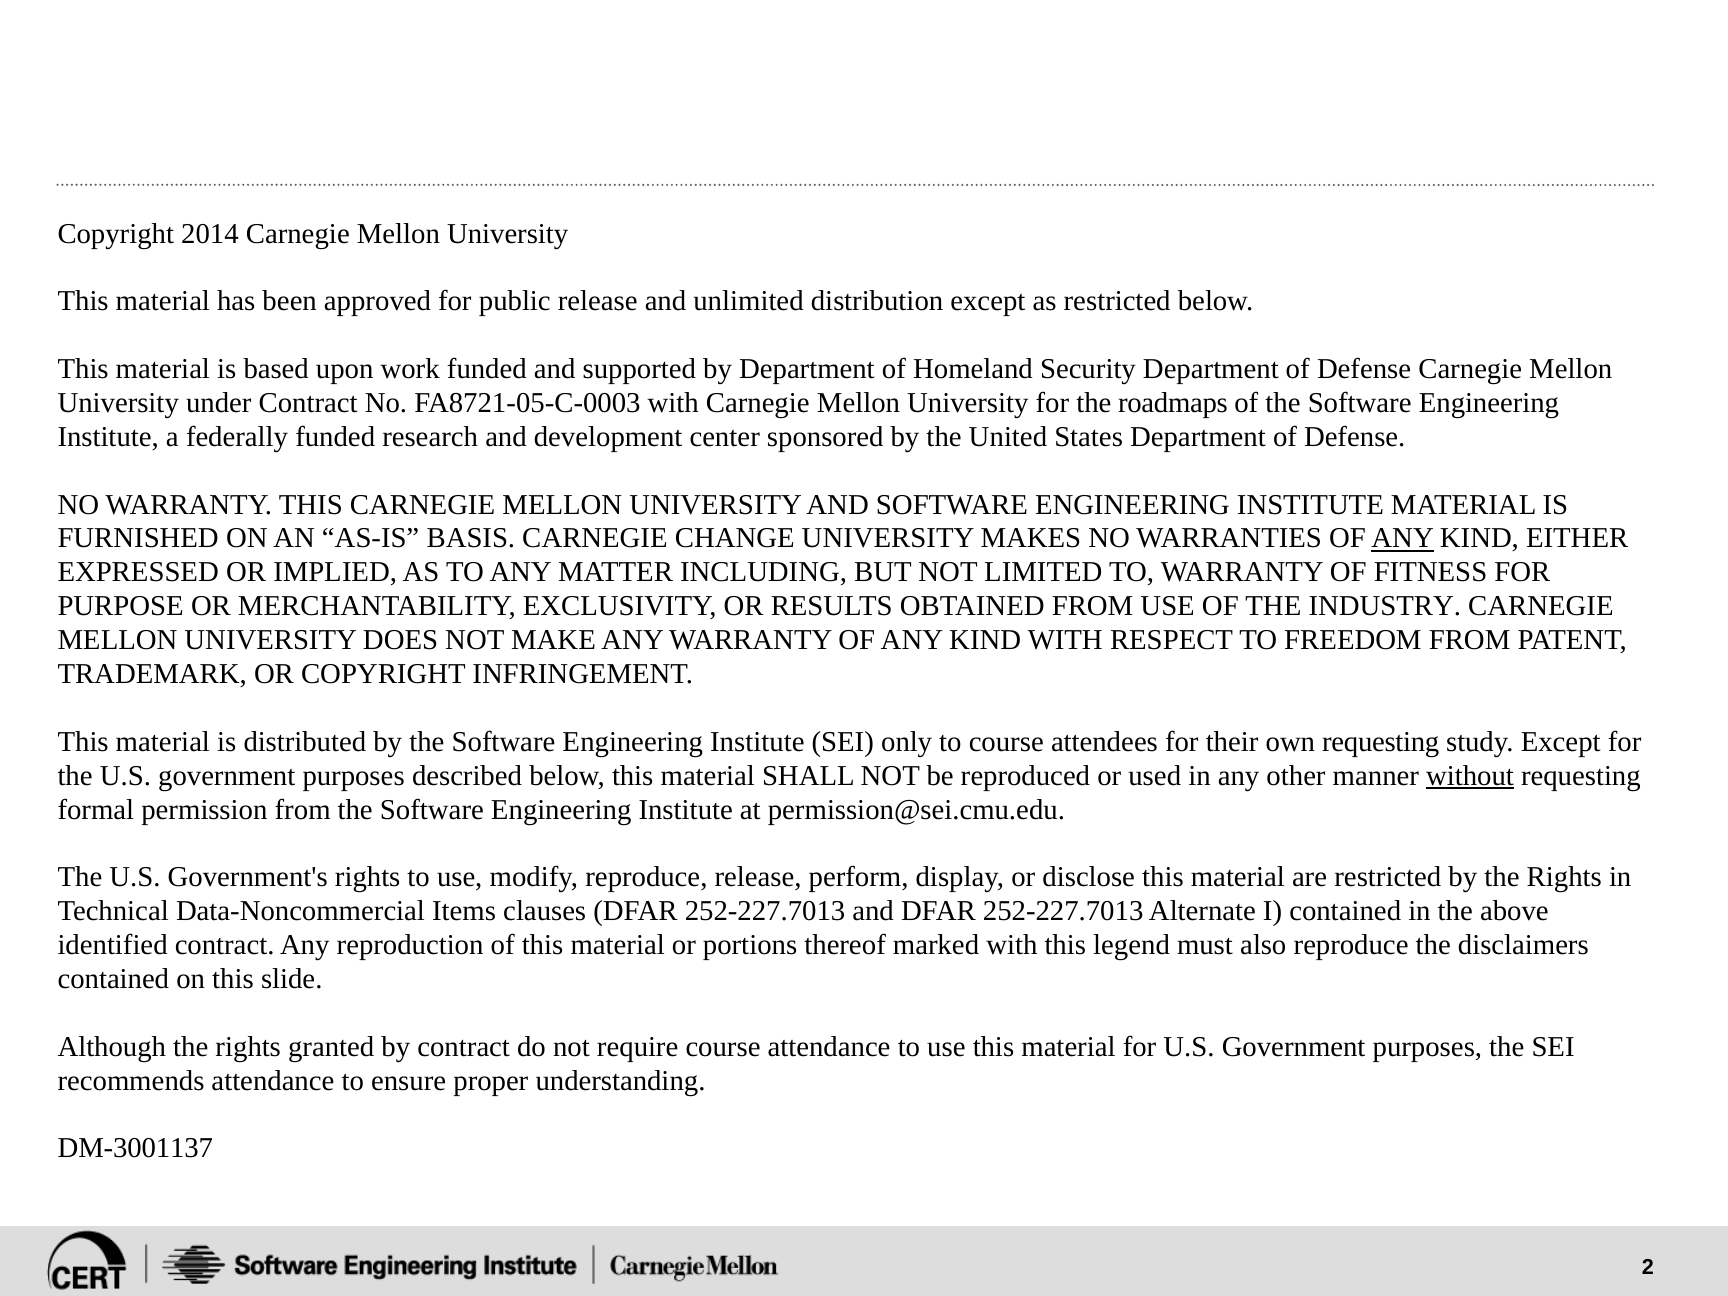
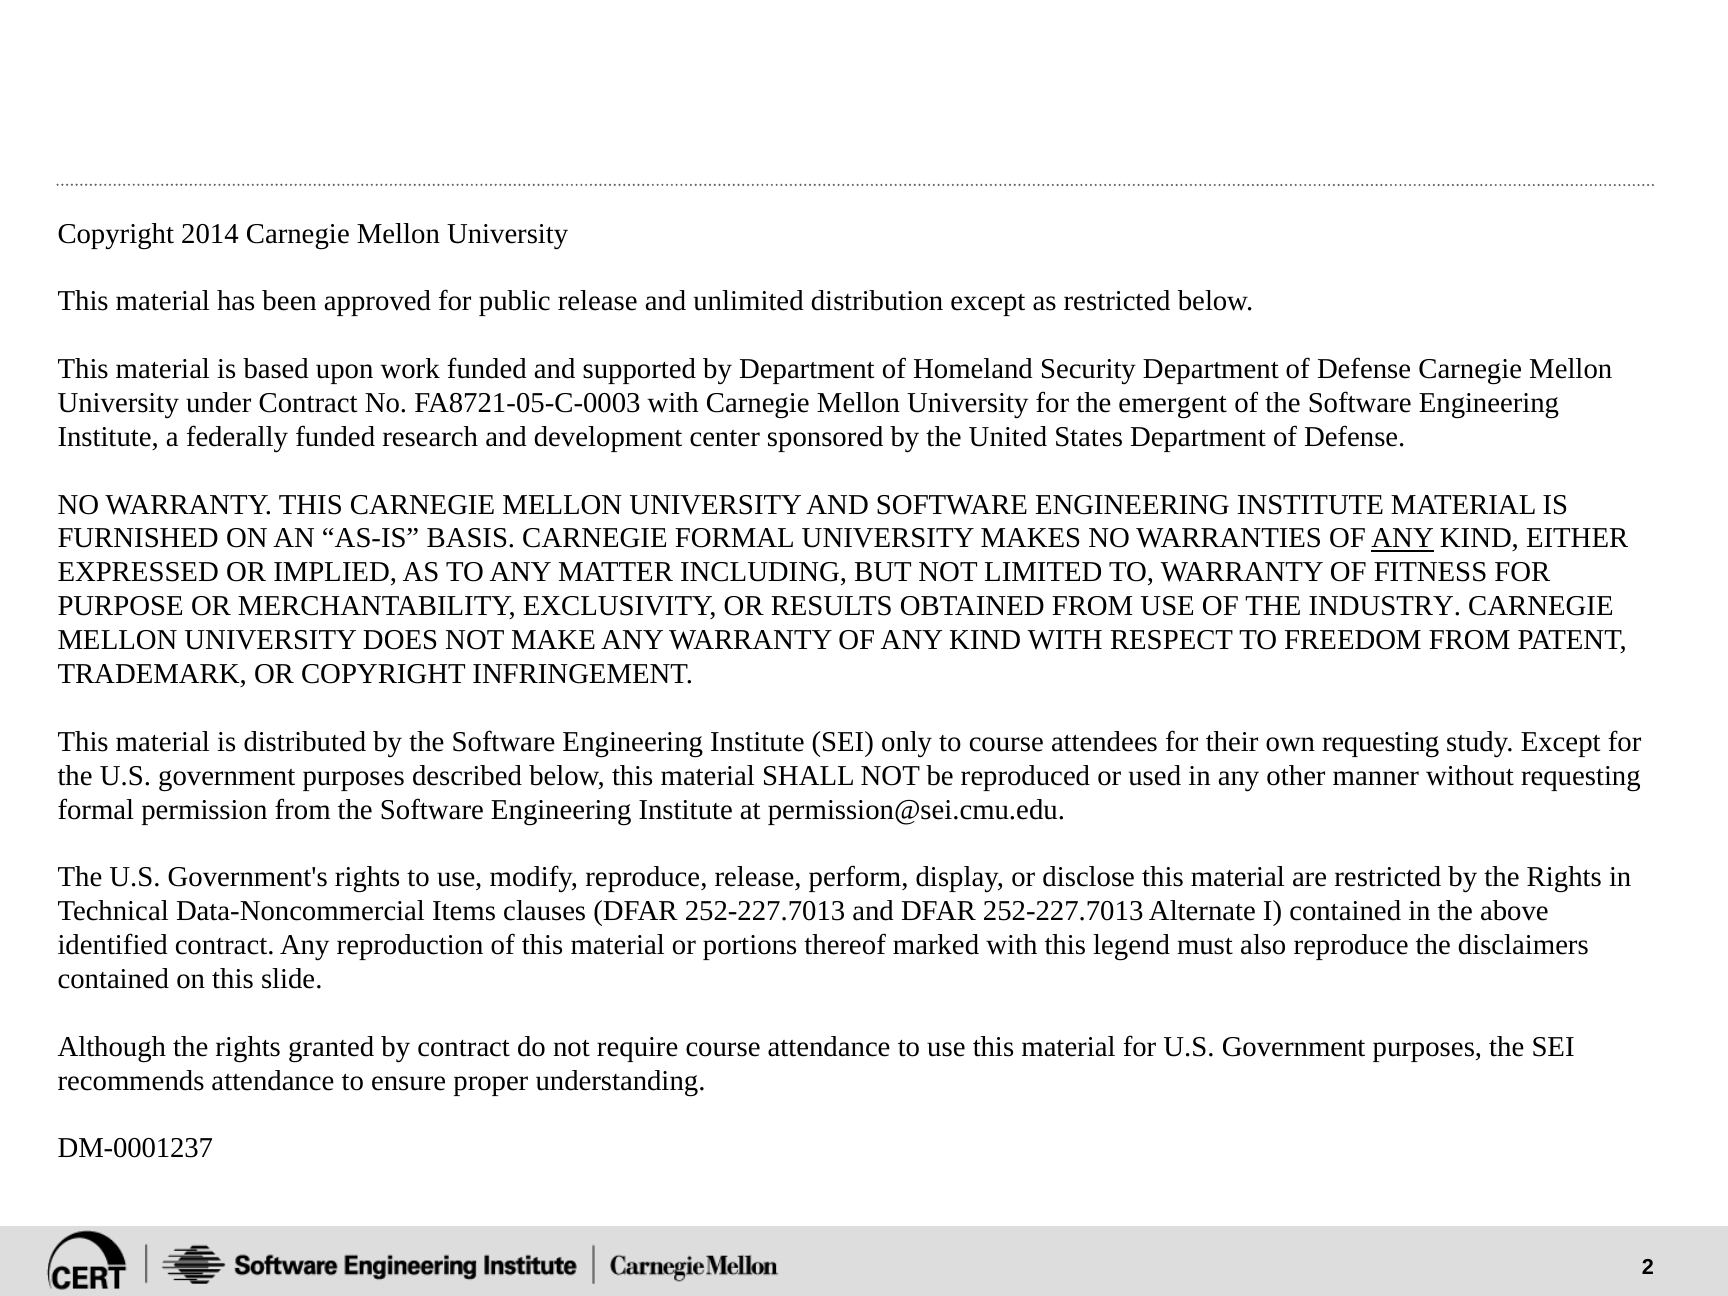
roadmaps: roadmaps -> emergent (1173, 403)
CARNEGIE CHANGE: CHANGE -> FORMAL (735, 538)
without underline: present -> none (1470, 776)
DM-3001137: DM-3001137 -> DM-0001237 (135, 1148)
